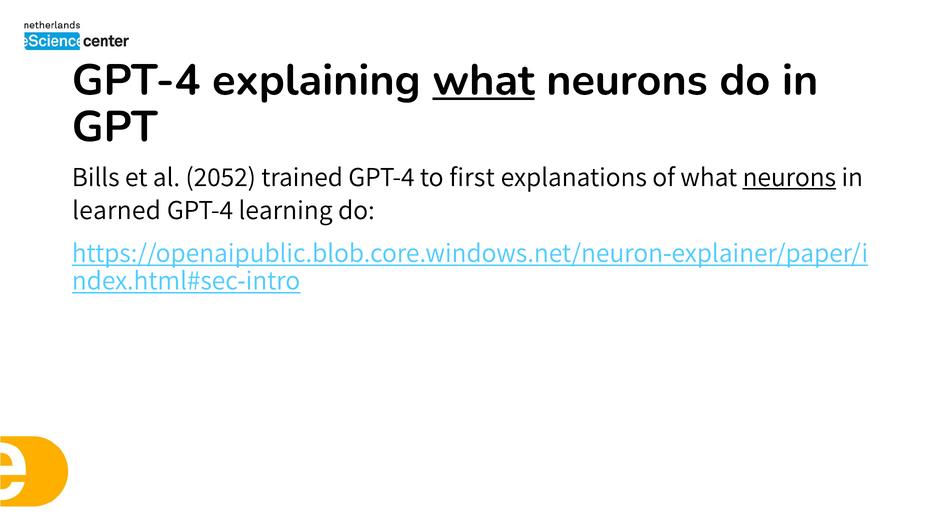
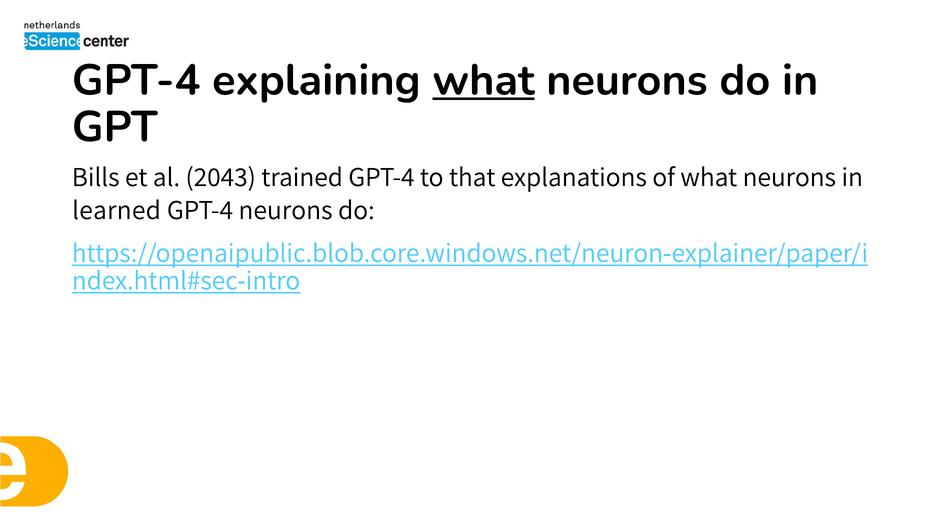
2052: 2052 -> 2043 (221, 177)
first: first -> that (472, 177)
neurons underline: present -> none (789, 177)
GPT-4 learning: learning -> neurons (285, 210)
